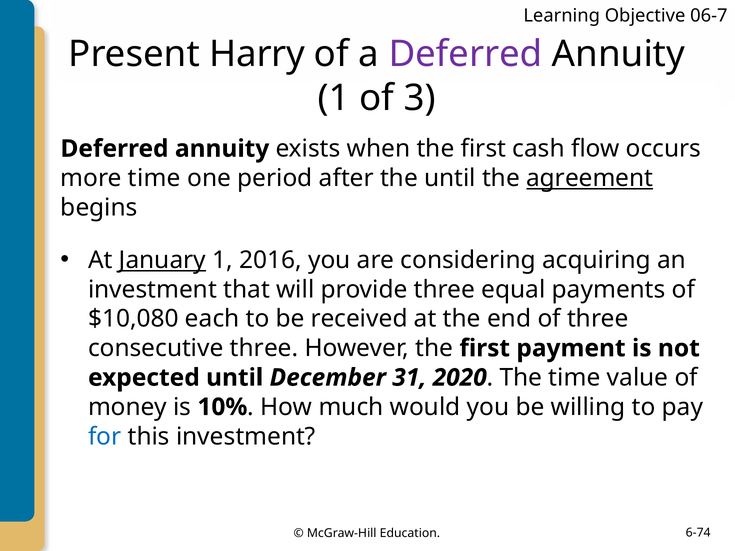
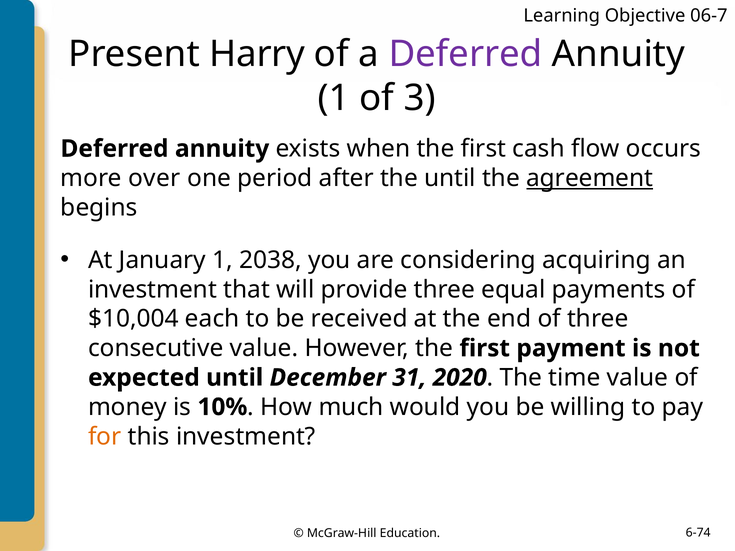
more time: time -> over (154, 178)
January underline: present -> none (162, 260)
2016: 2016 -> 2038 (270, 260)
$10,080: $10,080 -> $10,004 (133, 319)
consecutive three: three -> value (264, 348)
for colour: blue -> orange (105, 437)
